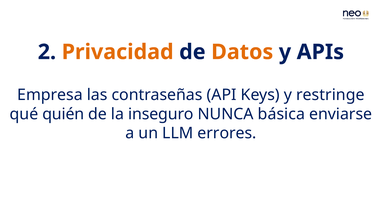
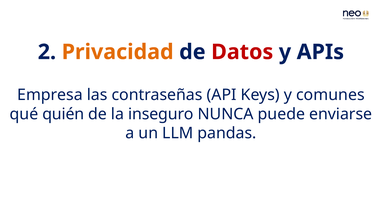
Datos colour: orange -> red (242, 52)
restringe: restringe -> comunes (330, 95)
básica: básica -> puede (281, 114)
errores: errores -> pandas (227, 133)
